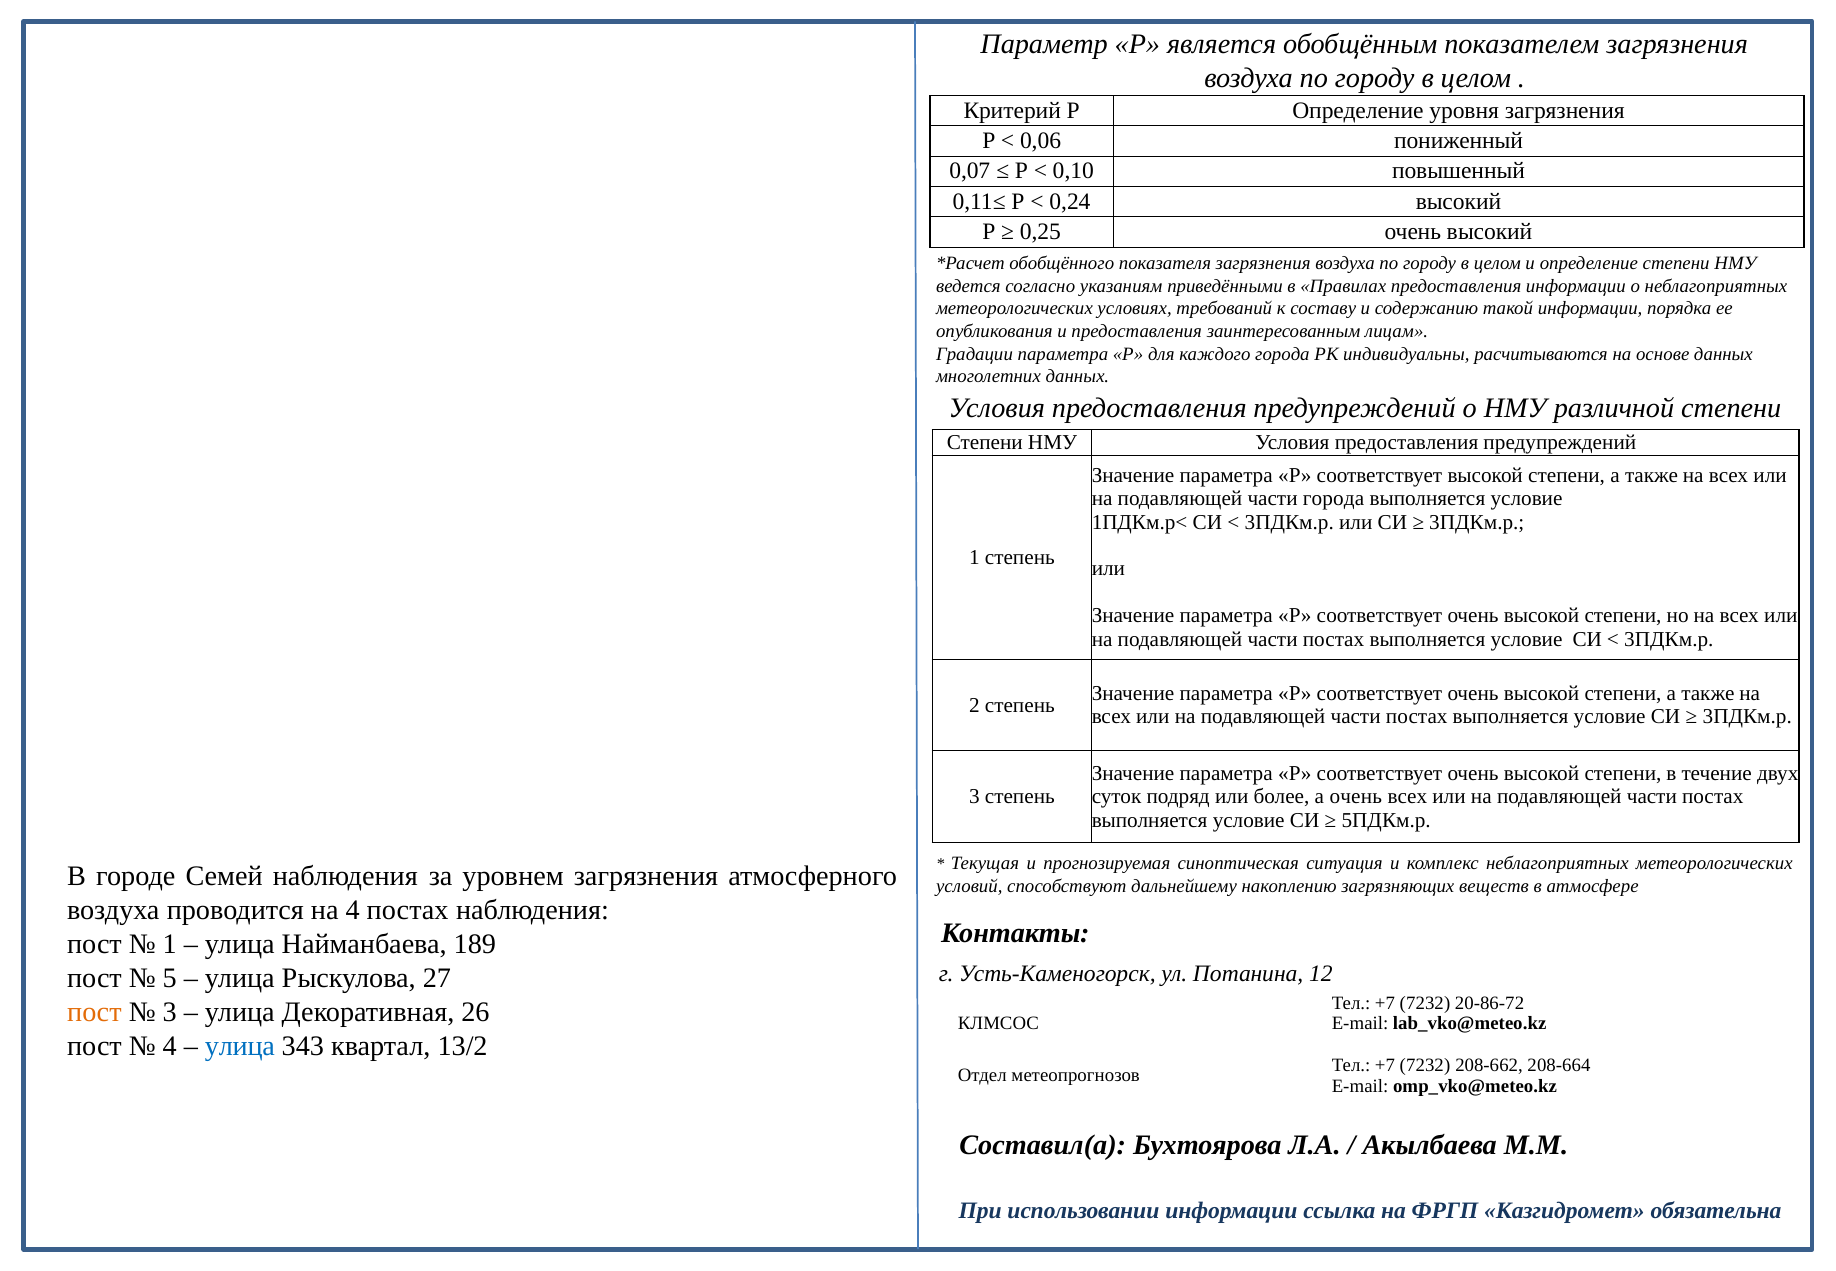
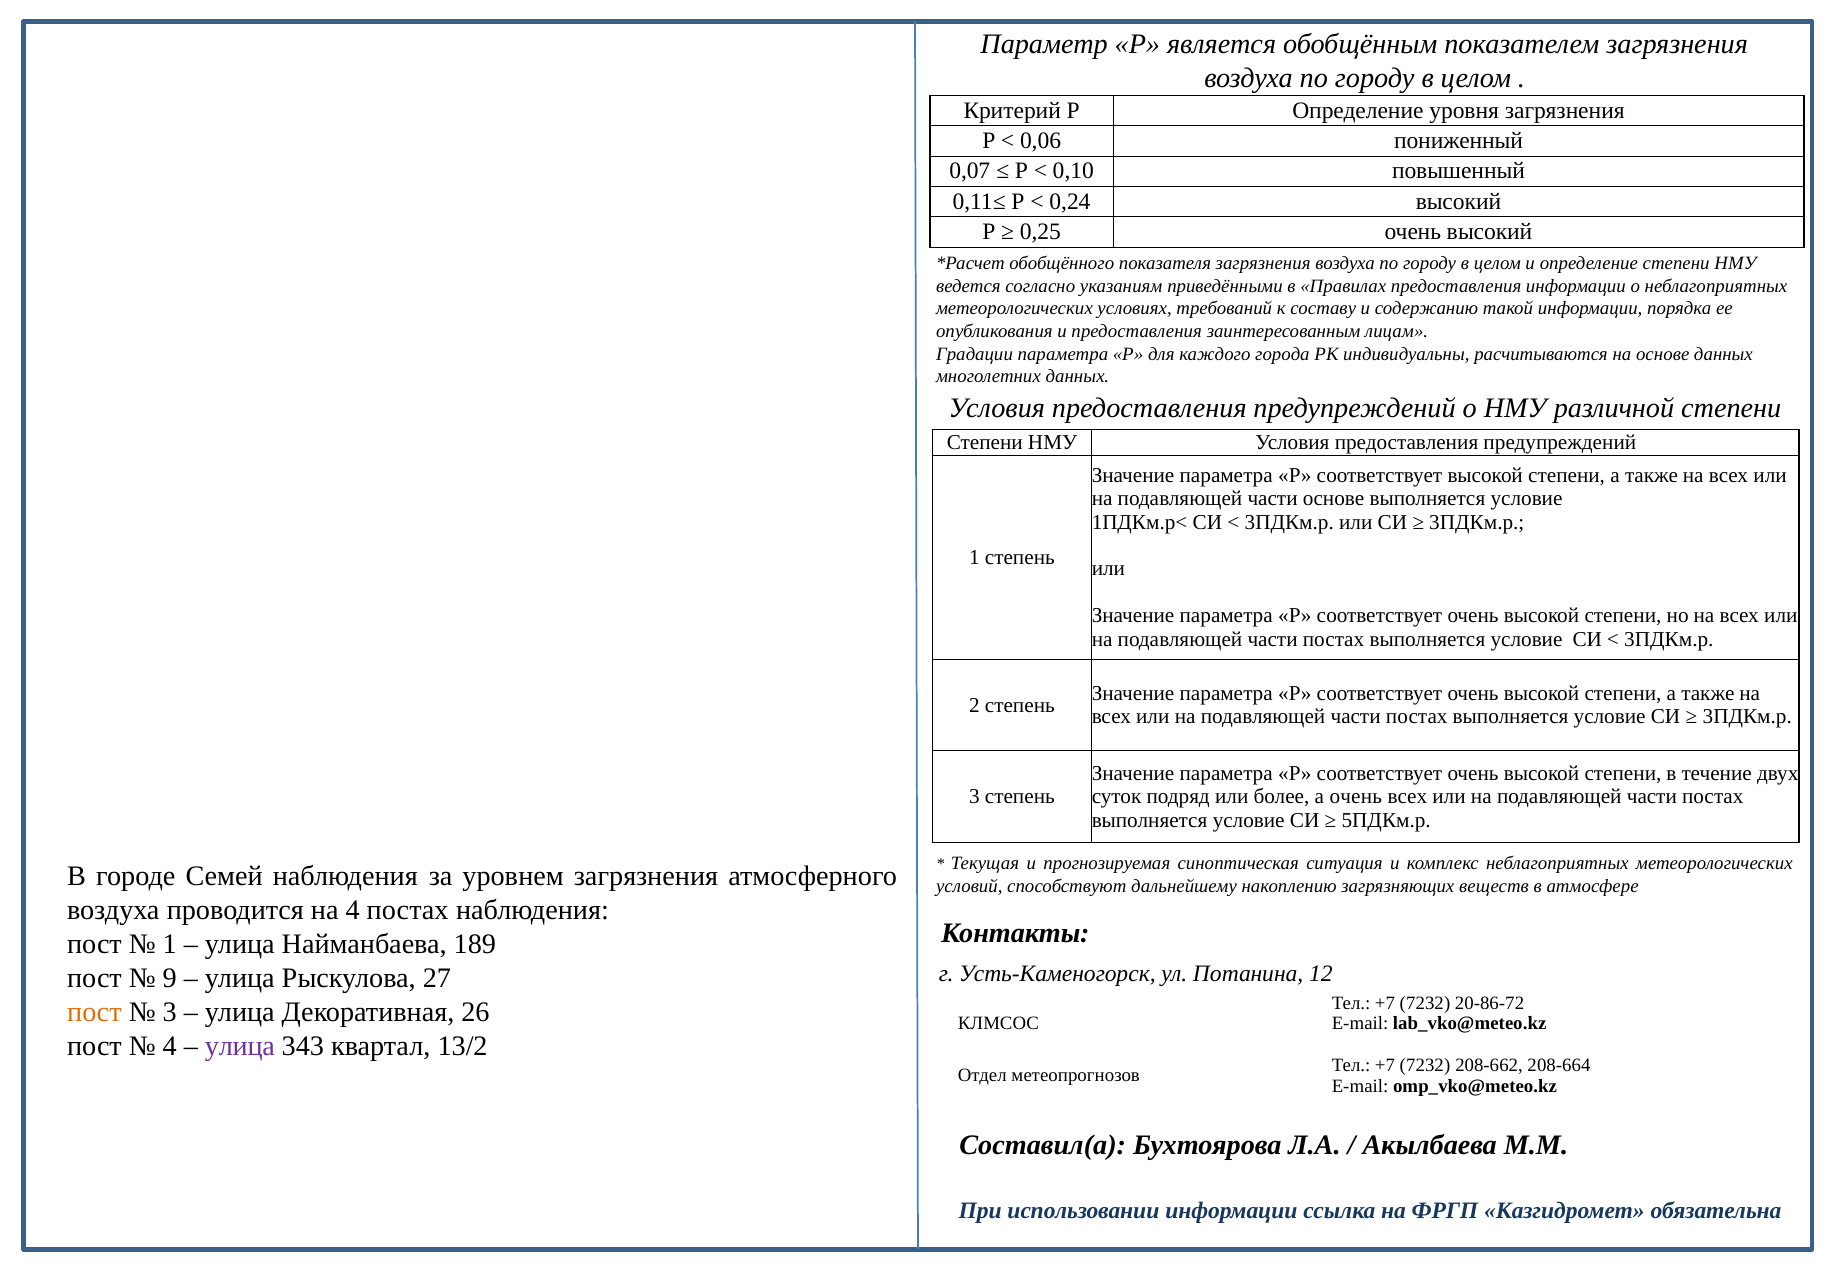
части города: города -> основе (1334, 499)
5: 5 -> 9 (170, 978)
улица colour: blue -> purple (240, 1046)
